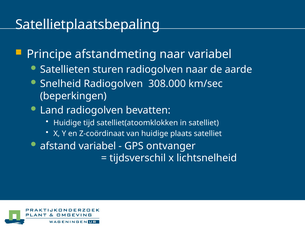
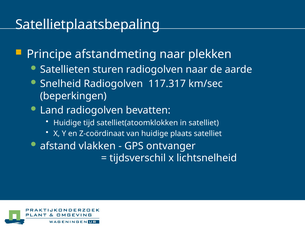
naar variabel: variabel -> plekken (210, 54)
308.000: 308.000 -> 117.317 (167, 84)
afstand variabel: variabel -> vlakken (97, 146)
